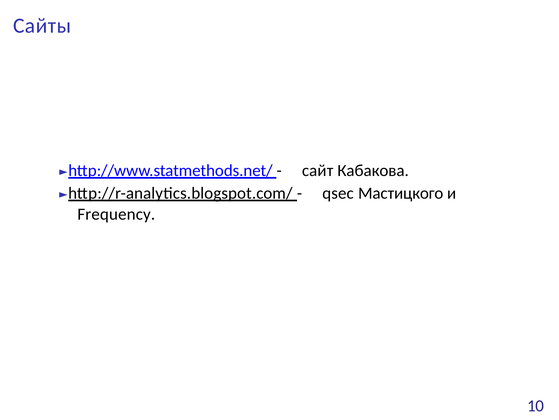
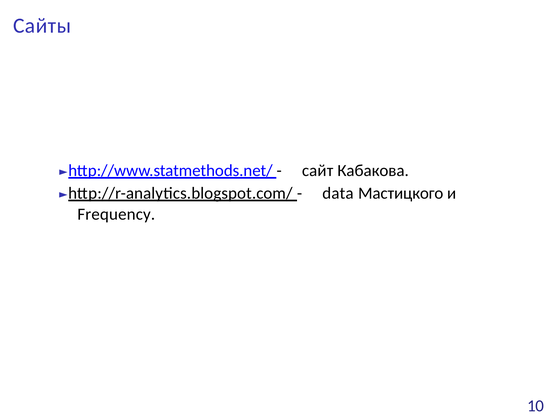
qsec: qsec -> data (338, 193)
